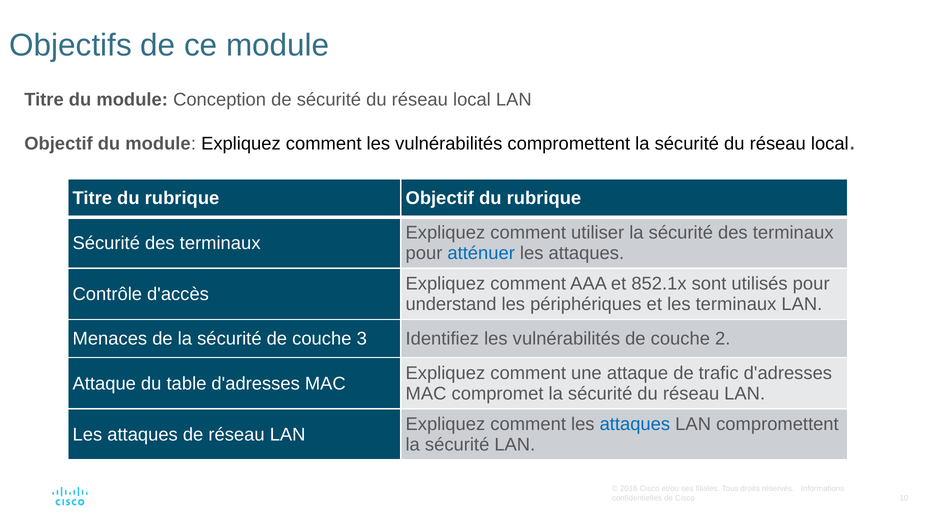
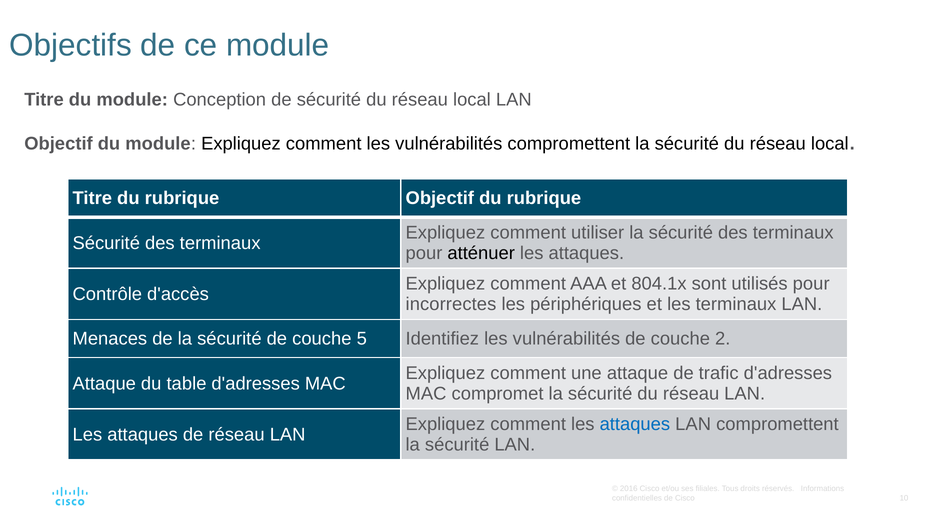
atténuer colour: blue -> black (481, 253)
852.1x: 852.1x -> 804.1x (659, 284)
understand: understand -> incorrectes (451, 304)
3: 3 -> 5 (362, 339)
